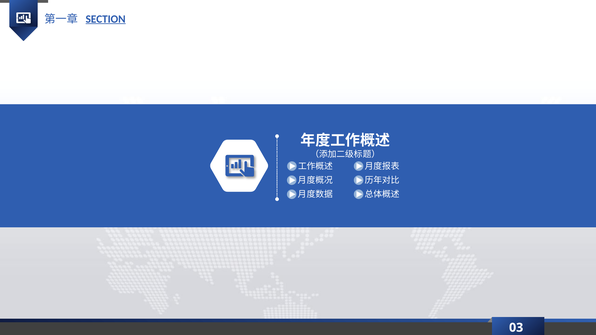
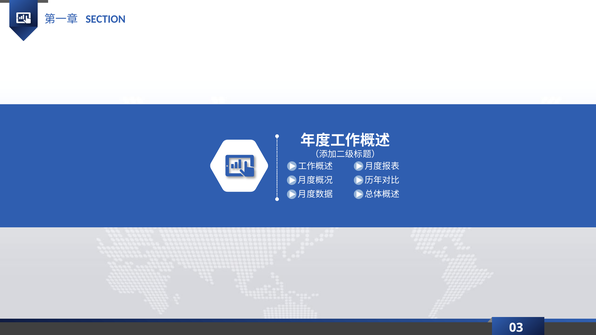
SECTION underline: present -> none (106, 19)
